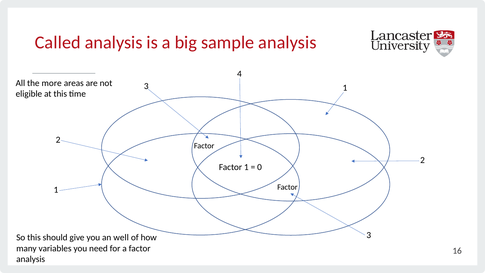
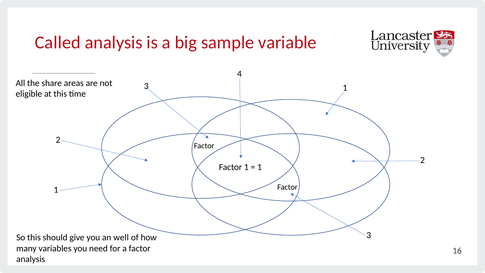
sample analysis: analysis -> variable (287, 42)
more: more -> share (52, 83)
0: 0 -> 1 (260, 167)
